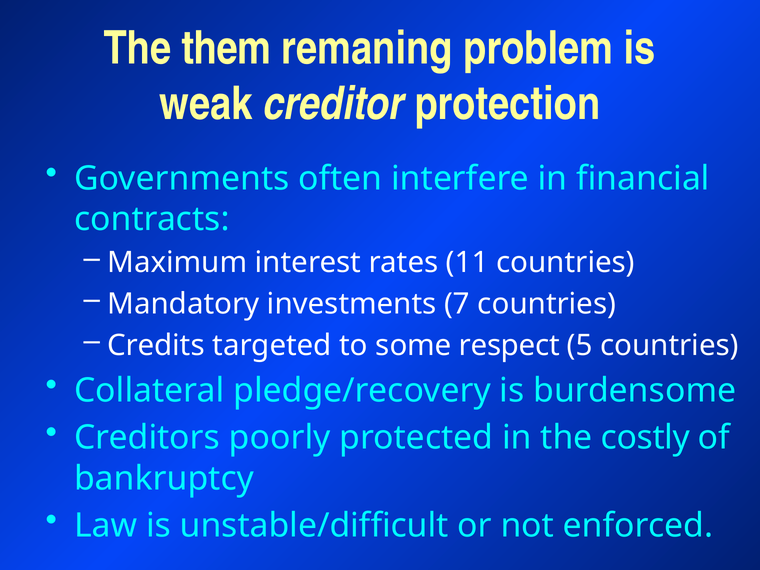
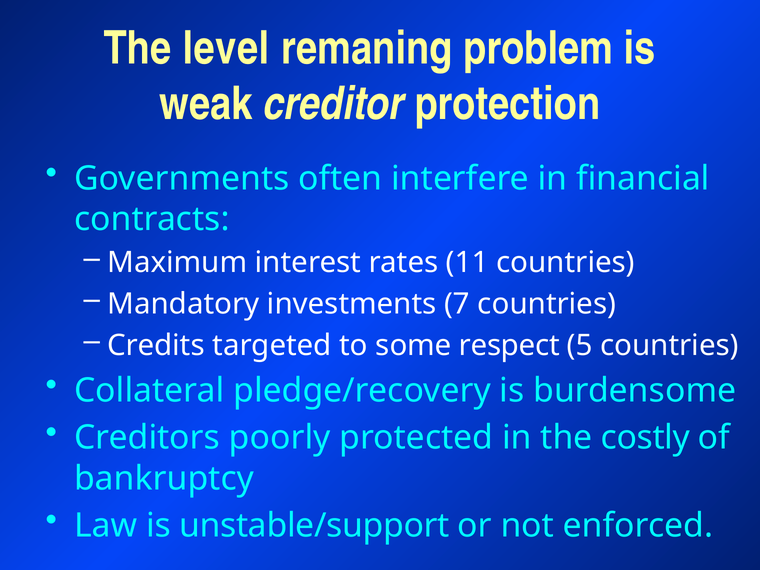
them: them -> level (226, 48)
unstable/difficult: unstable/difficult -> unstable/support (314, 526)
